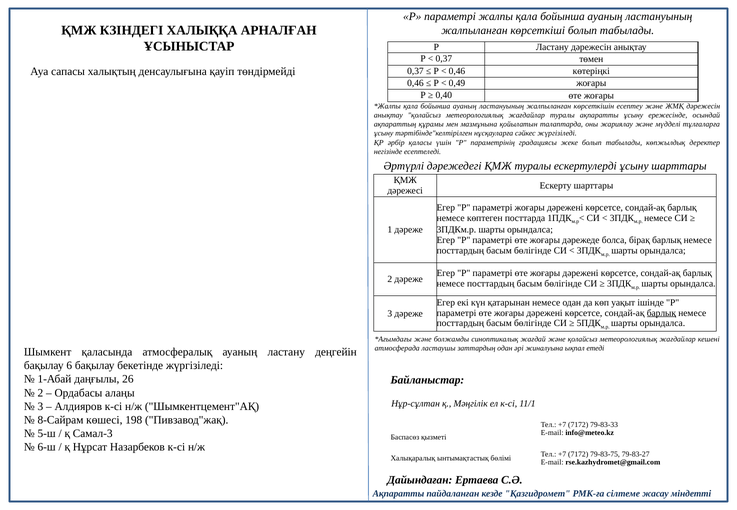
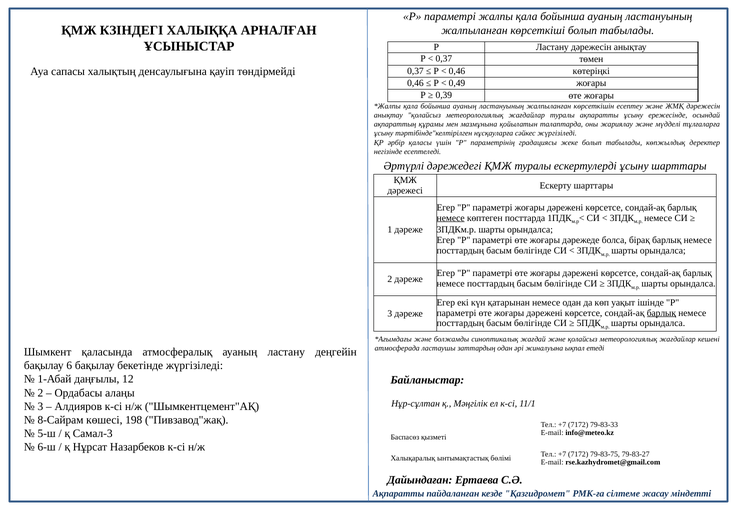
0,40: 0,40 -> 0,39 (444, 95)
немесе underline: none -> present (451, 218)
26: 26 -> 12 (128, 379)
